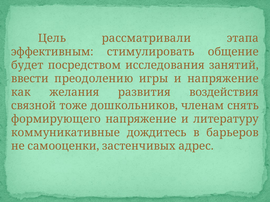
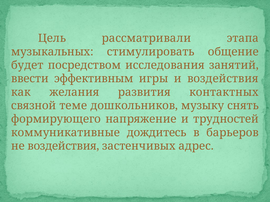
эффективным: эффективным -> музыкальных (52, 52)
преодолению: преодолению -> эффективным (94, 79)
и напряжение: напряжение -> воздействия (223, 79)
воздействия: воздействия -> контактных (224, 92)
тоже: тоже -> теме (73, 106)
членам: членам -> музыку (203, 106)
литературу: литературу -> трудностей (226, 119)
не самооценки: самооценки -> воздействия (63, 146)
